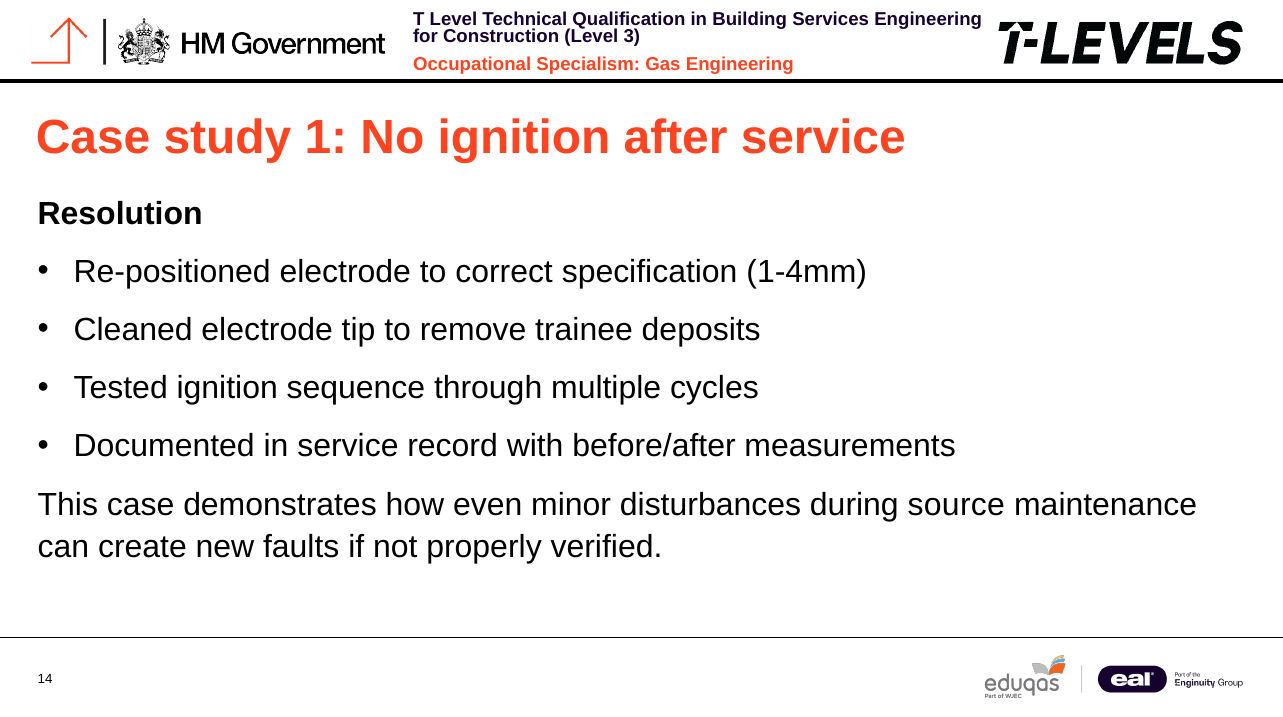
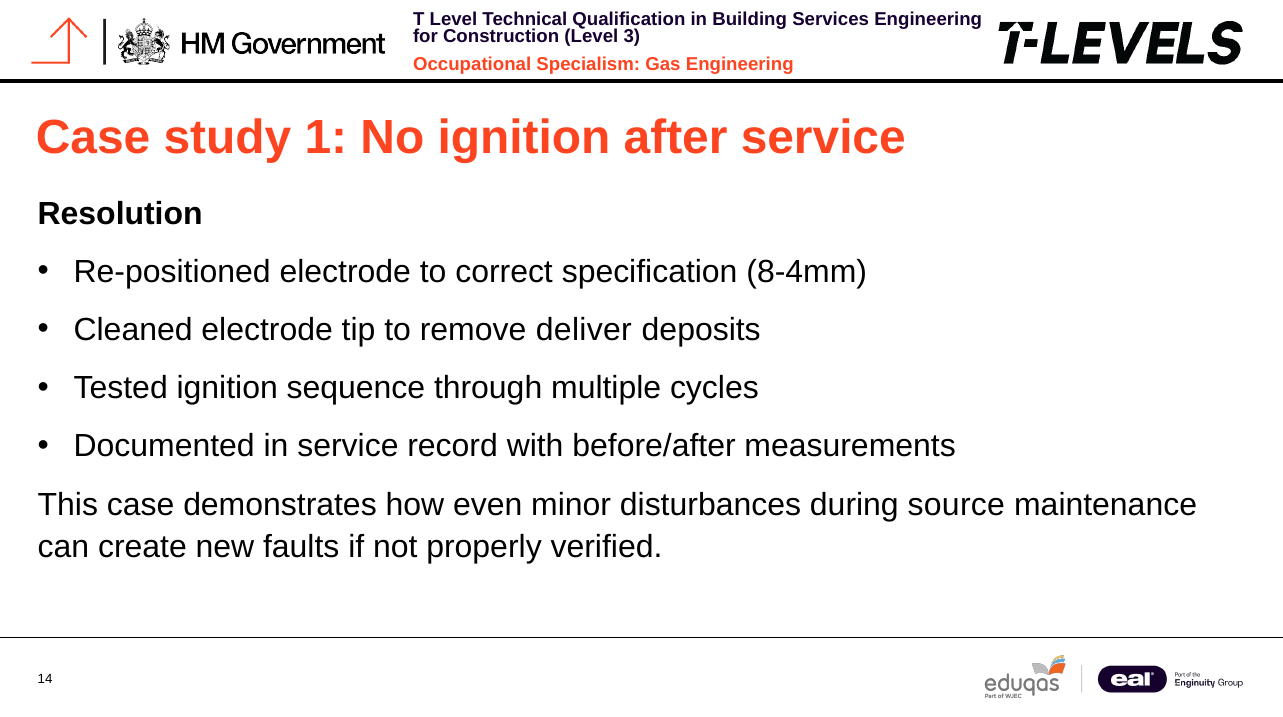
1-4mm: 1-4mm -> 8-4mm (807, 272)
trainee: trainee -> deliver (584, 330)
